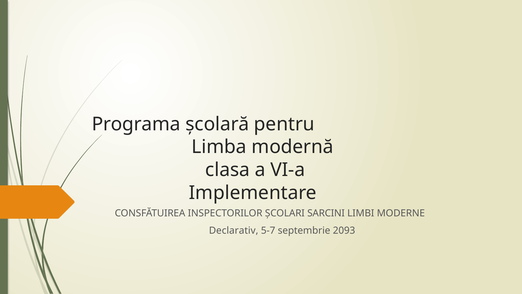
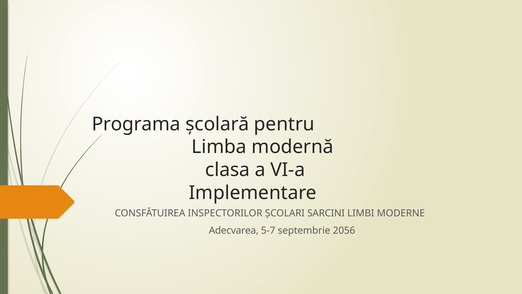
Declarativ: Declarativ -> Adecvarea (234, 230)
2093: 2093 -> 2056 (344, 230)
